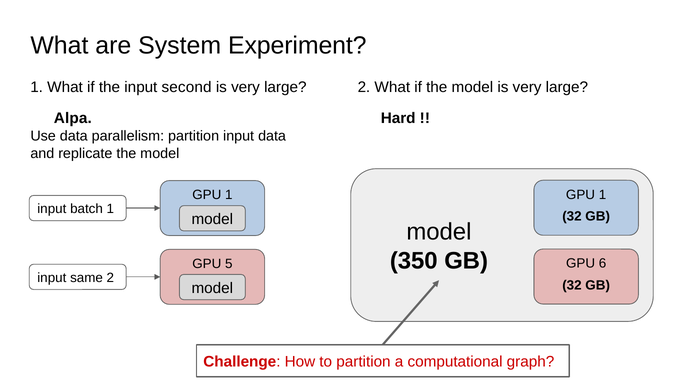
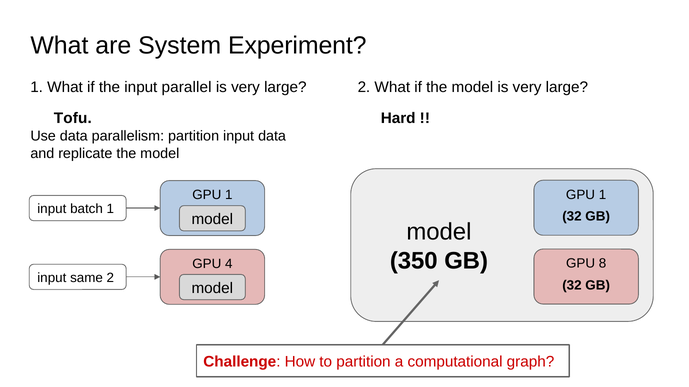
second: second -> parallel (187, 87)
Alpa: Alpa -> Tofu (73, 119)
6: 6 -> 8 (603, 264)
5: 5 -> 4 (229, 264)
